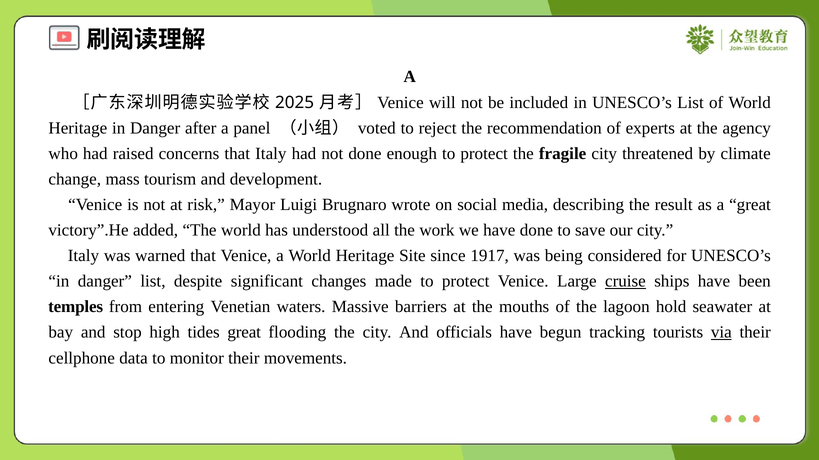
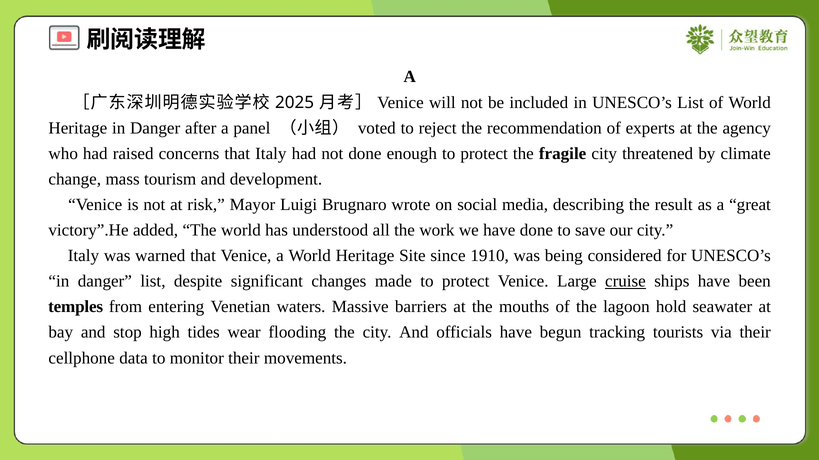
1917: 1917 -> 1910 (490, 256)
tides great: great -> wear (244, 333)
via underline: present -> none (721, 333)
